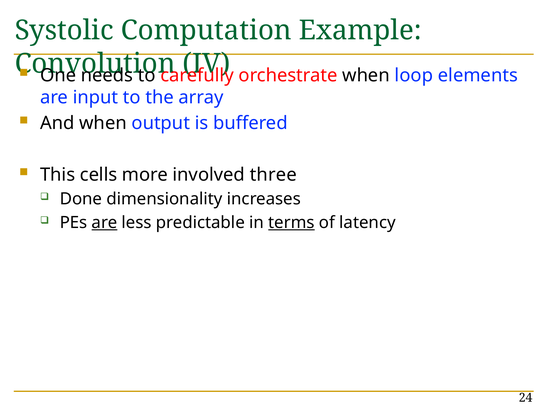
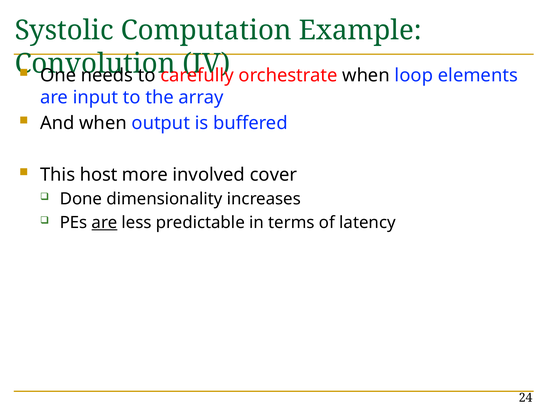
cells: cells -> host (99, 175)
three: three -> cover (273, 175)
terms underline: present -> none (291, 223)
